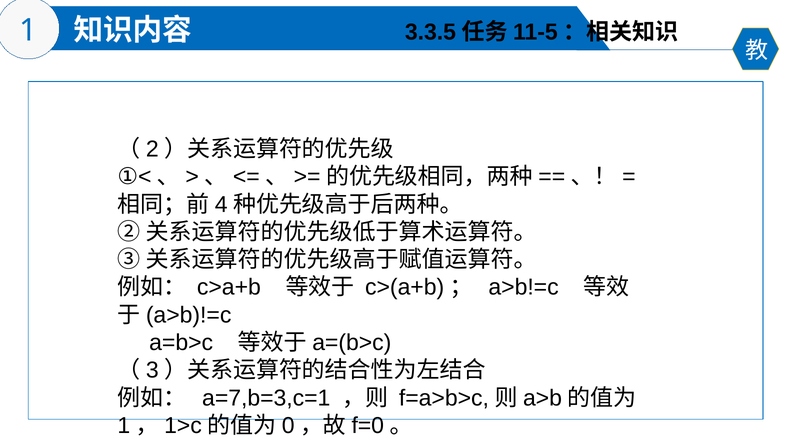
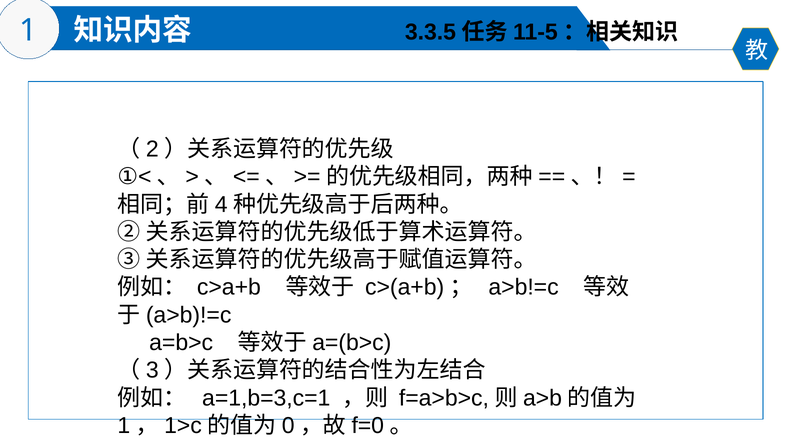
a=7,b=3,c=1: a=7,b=3,c=1 -> a=1,b=3,c=1 (266, 398)
